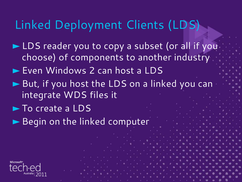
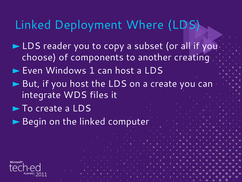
Clients: Clients -> Where (145, 25)
industry: industry -> creating (192, 57)
2: 2 -> 1 (92, 70)
a linked: linked -> create (164, 84)
